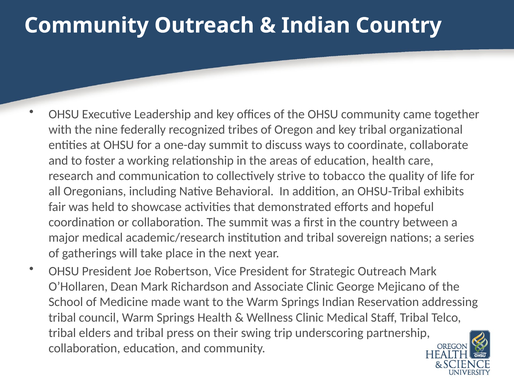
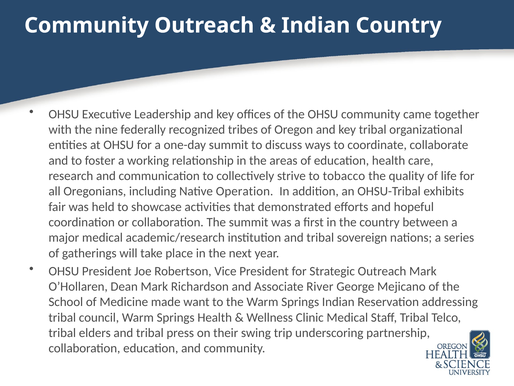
Behavioral: Behavioral -> Operation (245, 191)
Associate Clinic: Clinic -> River (320, 286)
